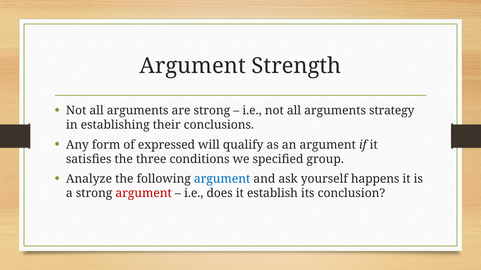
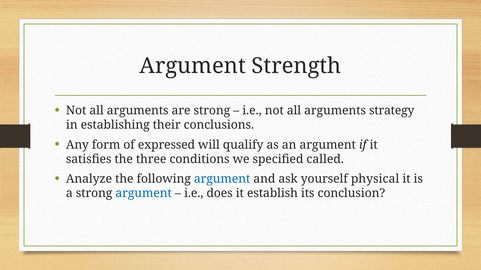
group: group -> called (325, 159)
happens: happens -> physical (375, 179)
argument colour: red -> blue (144, 194)
